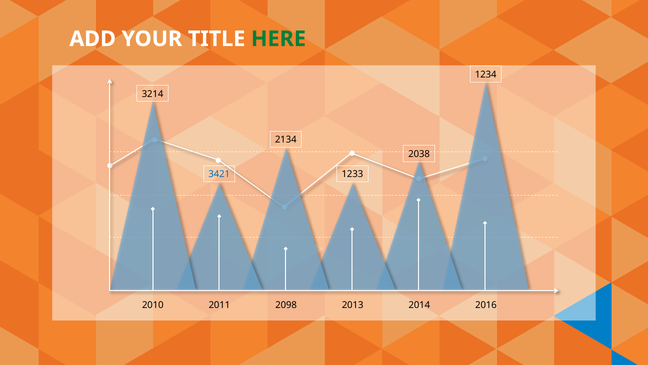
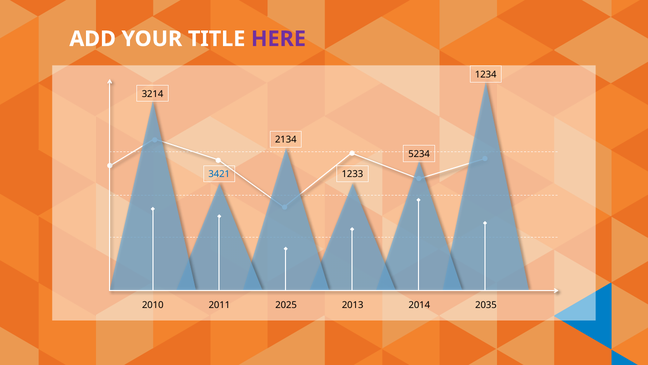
HERE colour: green -> purple (278, 39)
2038: 2038 -> 5234 (419, 154)
2098: 2098 -> 2025 (286, 305)
2016: 2016 -> 2035 (486, 305)
